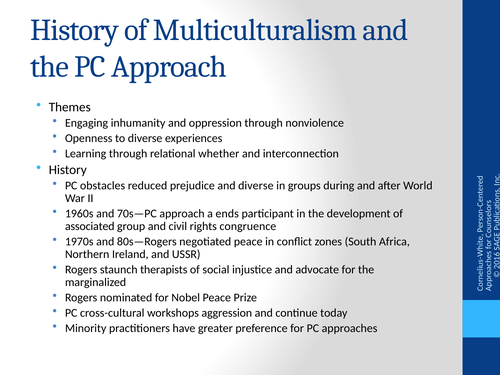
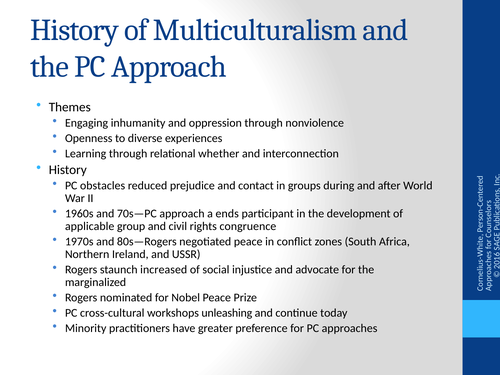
and diverse: diverse -> contact (256, 186)
associated: associated -> applicable (90, 226)
therapists: therapists -> increased (164, 270)
aggression: aggression -> unleashing (227, 313)
